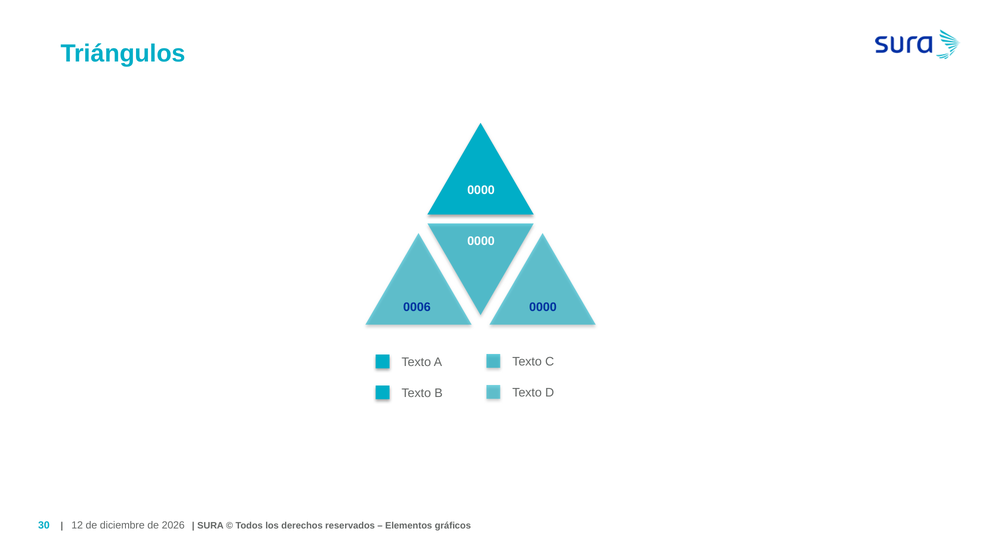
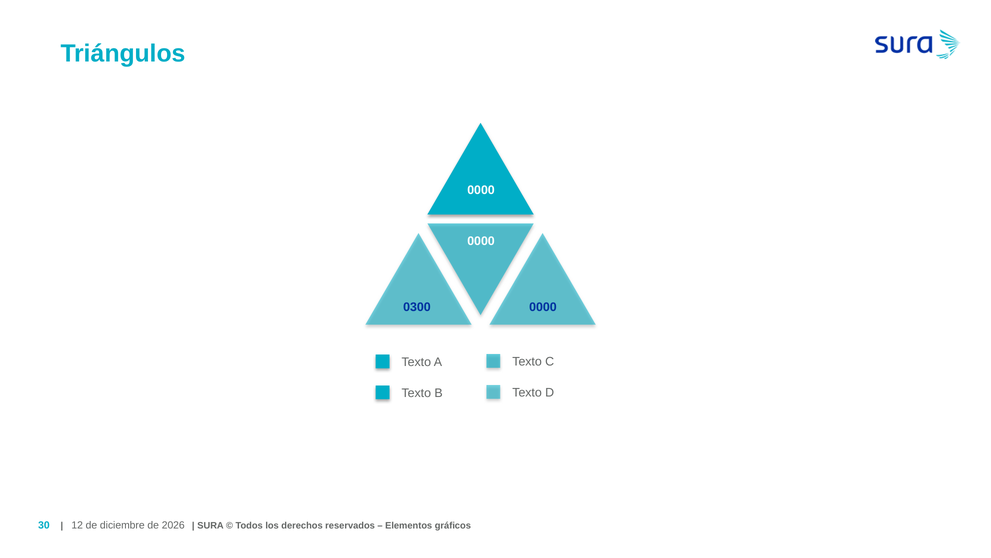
0006: 0006 -> 0300 (417, 307)
